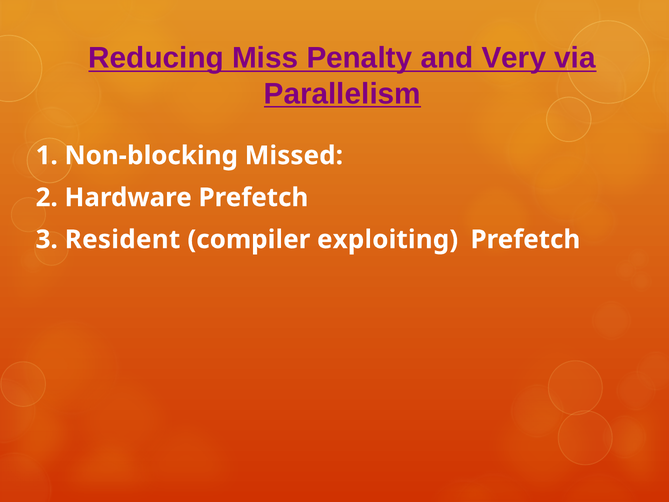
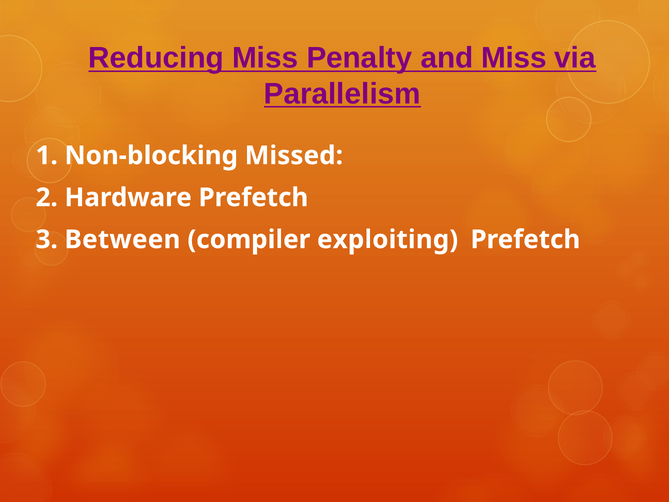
and Very: Very -> Miss (514, 58)
Resident: Resident -> Between (122, 239)
